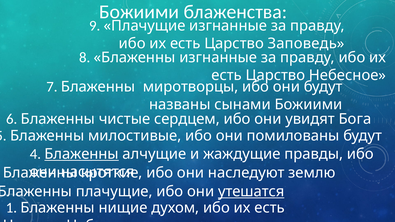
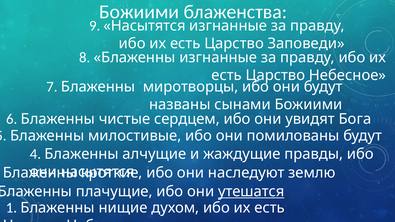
9 Плачущие: Плачущие -> Насытятся (145, 26)
Заповедь: Заповедь -> Заповеди (306, 44)
Блаженны underline: present -> none (82, 154)
